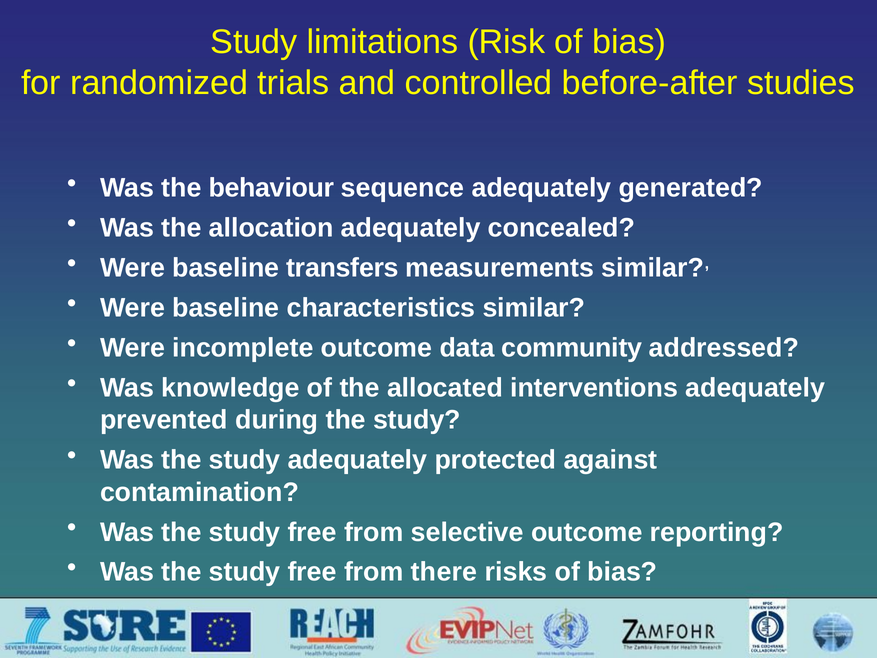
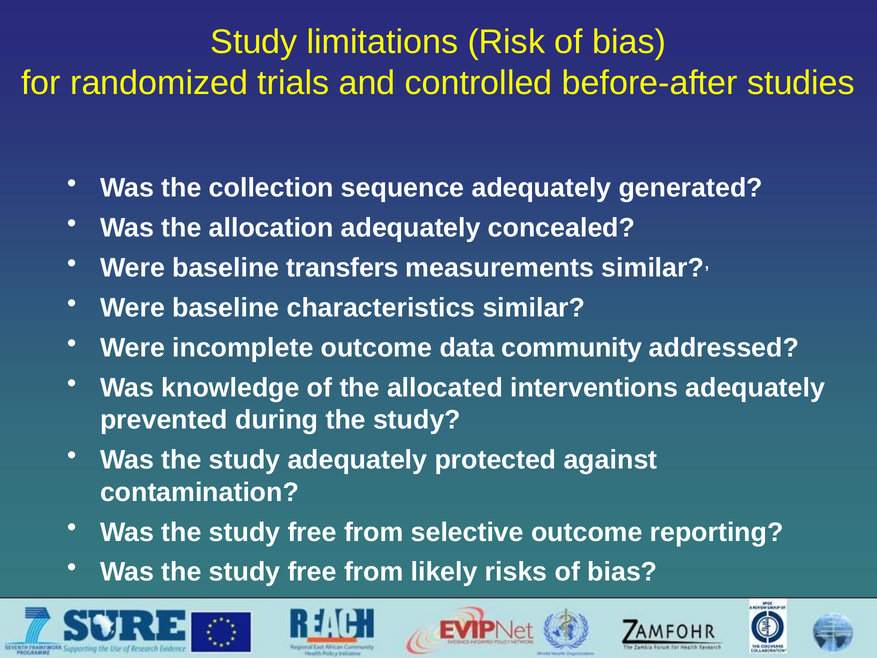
behaviour: behaviour -> collection (271, 188)
there: there -> likely (444, 572)
